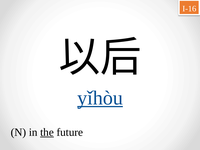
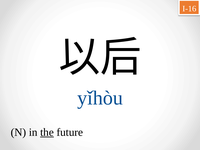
yǐhòu underline: present -> none (100, 98)
